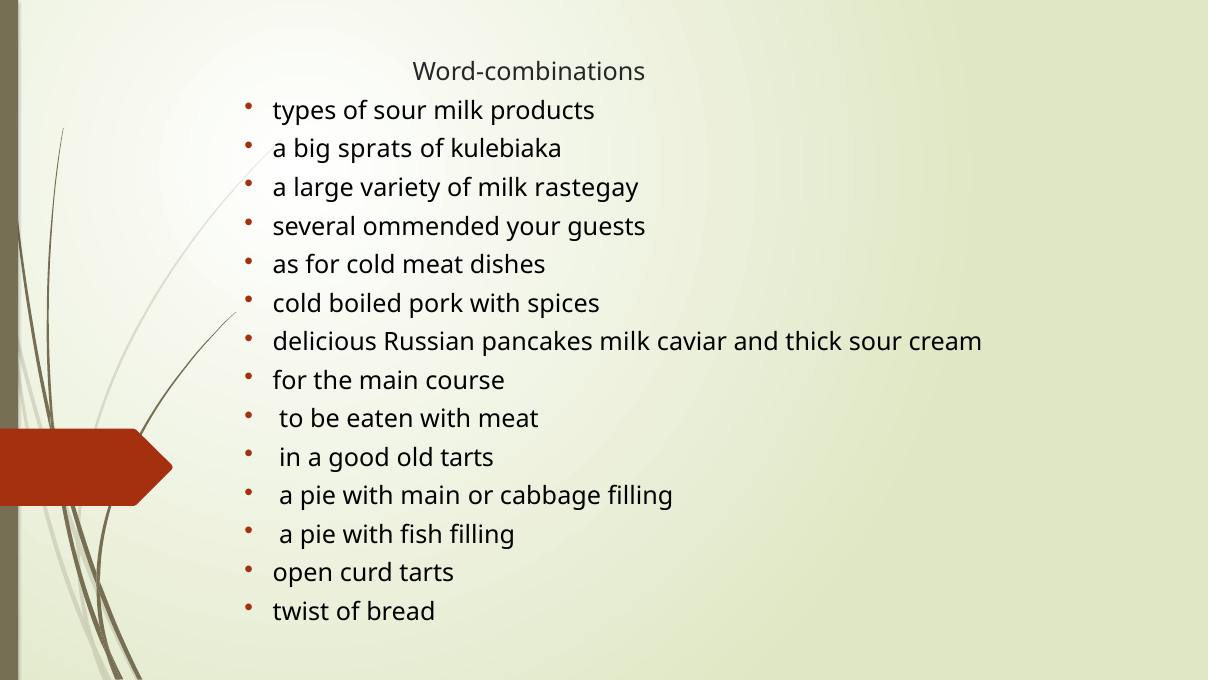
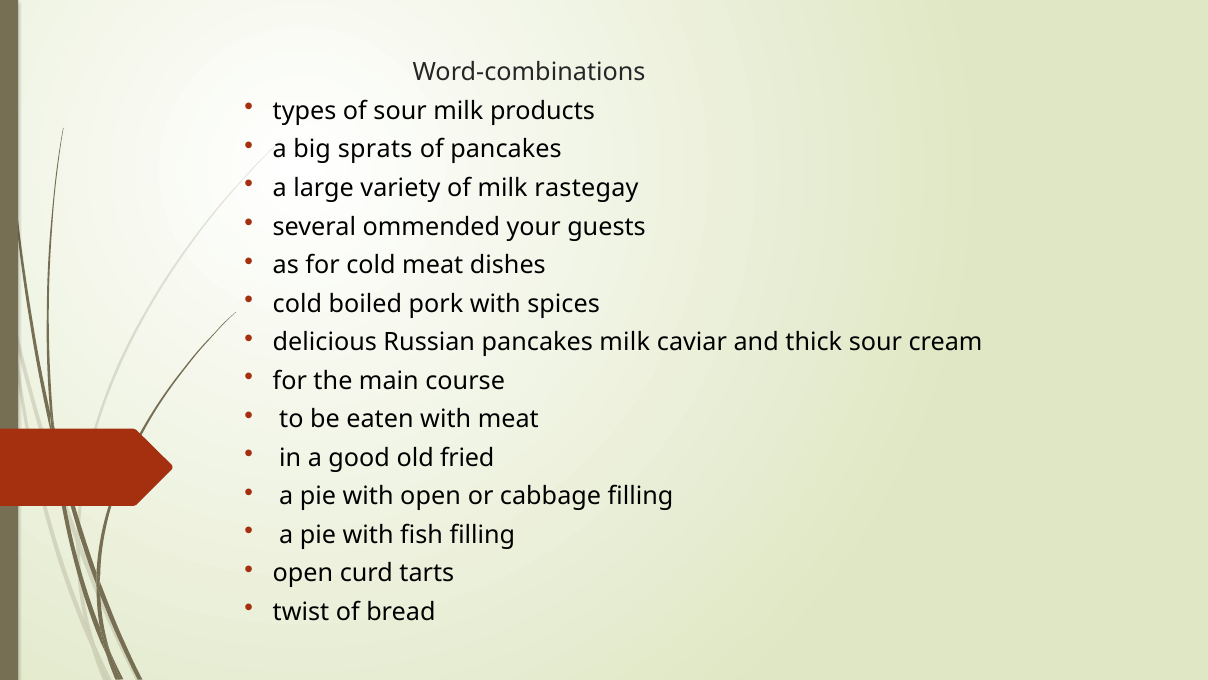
of kulebiaka: kulebiaka -> pancakes (506, 150)
old tarts: tarts -> fried (467, 457)
with main: main -> open (431, 496)
